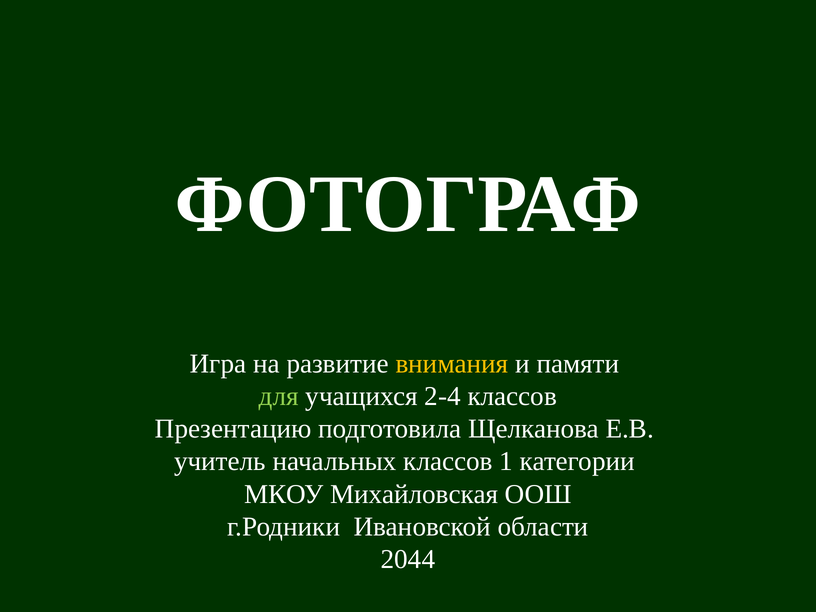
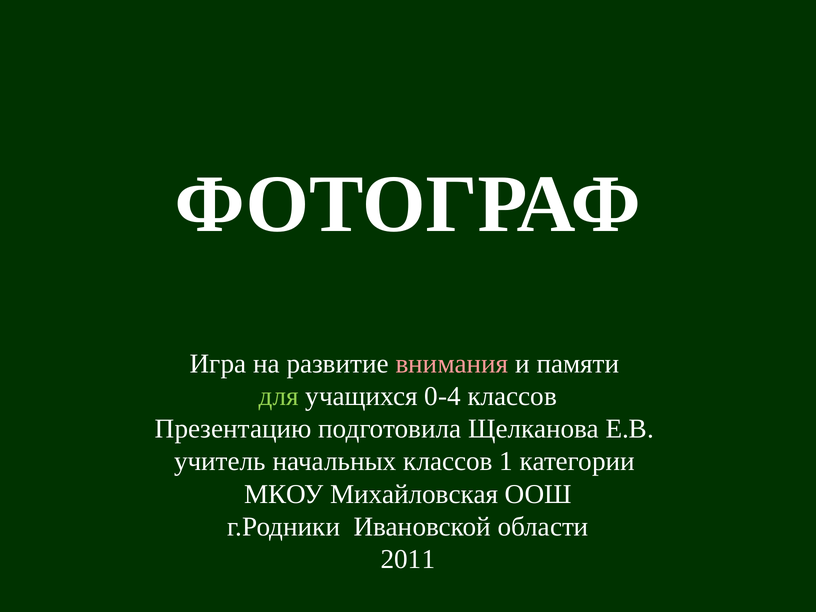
внимания colour: yellow -> pink (452, 364)
2-4: 2-4 -> 0-4 (443, 396)
2044: 2044 -> 2011 (408, 559)
